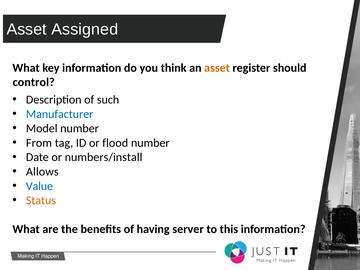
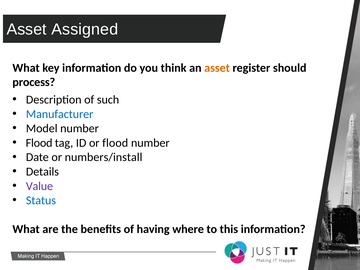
control: control -> process (34, 82)
From: From -> Flood (39, 143)
Allows: Allows -> Details (42, 172)
Value colour: blue -> purple (39, 186)
Status colour: orange -> blue (41, 200)
server: server -> where (188, 229)
